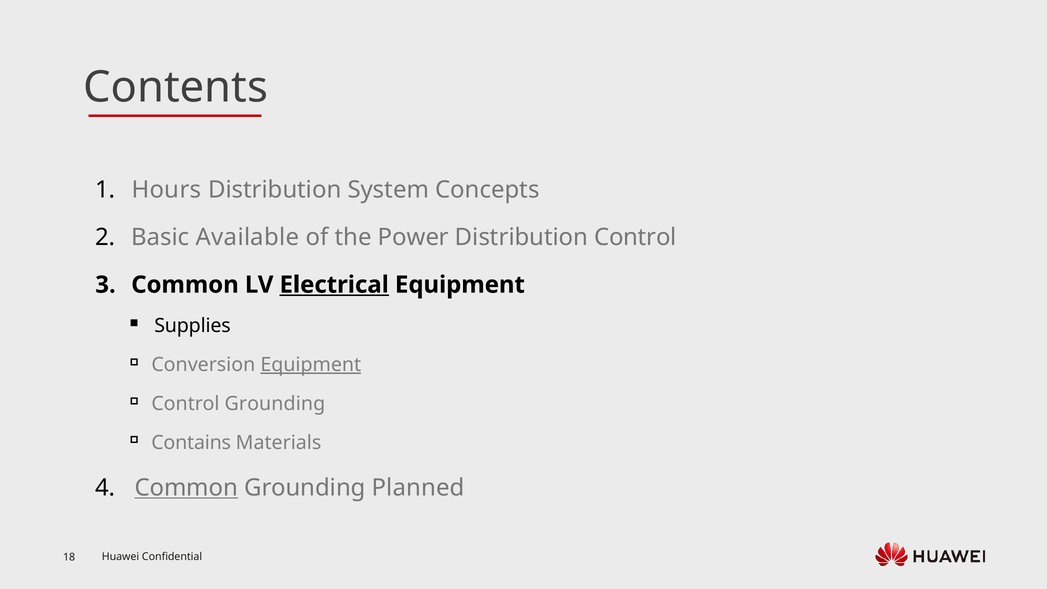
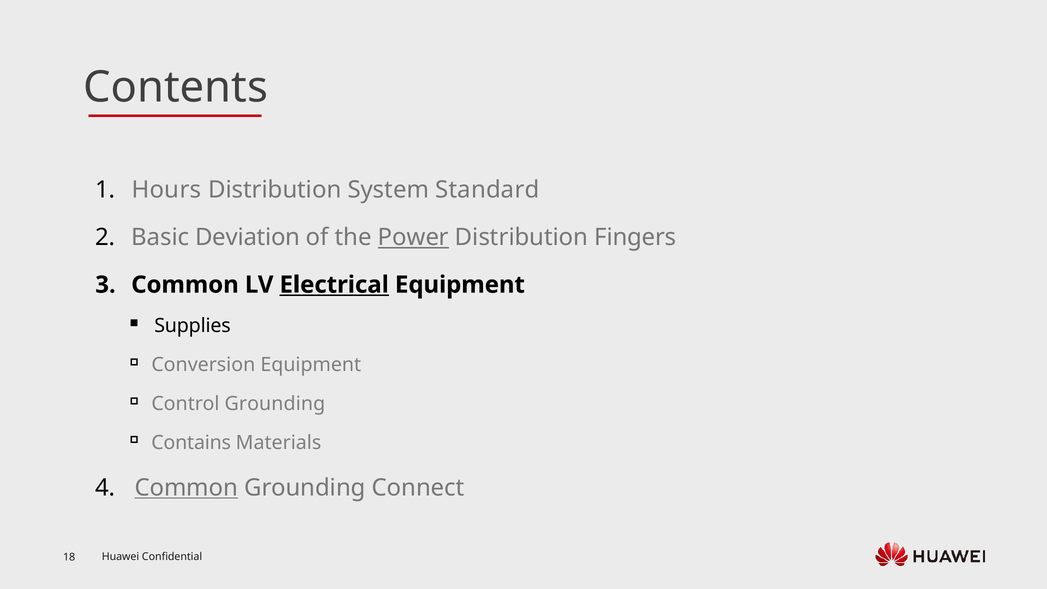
Concepts: Concepts -> Standard (487, 190)
Available: Available -> Deviation (248, 237)
Power underline: none -> present (413, 237)
Distribution Control: Control -> Fingers (635, 237)
Equipment underline: present -> none (311, 365)
Planned: Planned -> Connect (418, 488)
